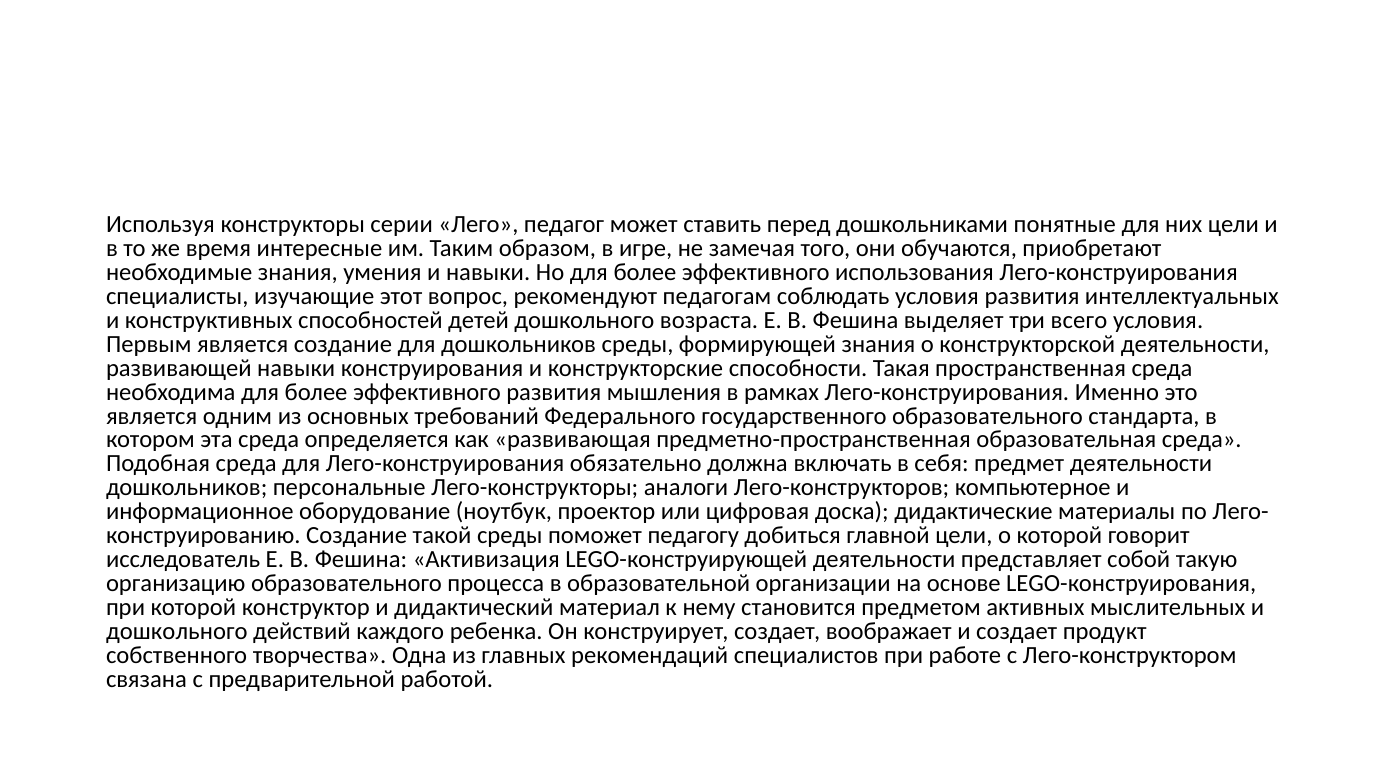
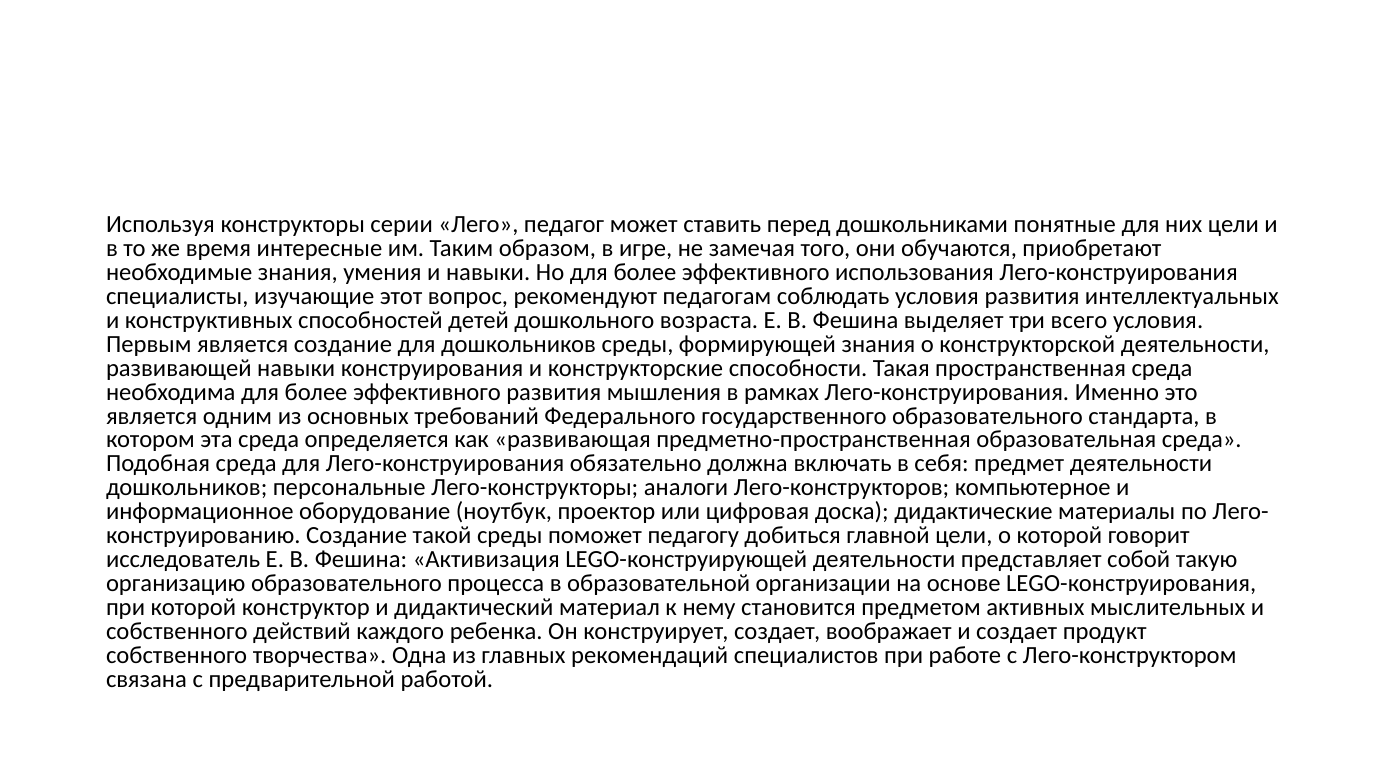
дошкольного: дошкольного -> собственного (177, 632)
